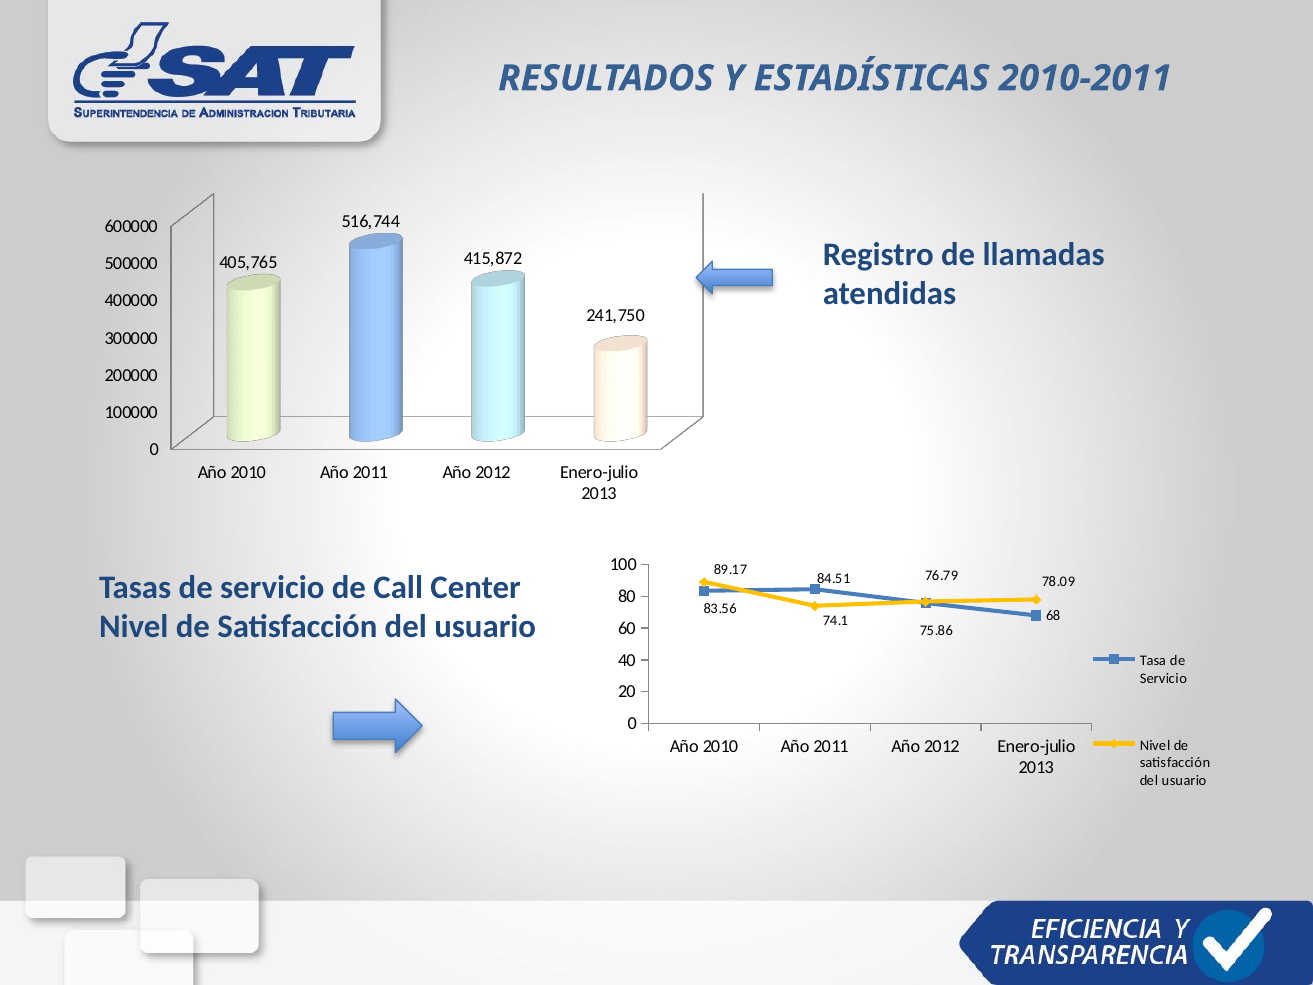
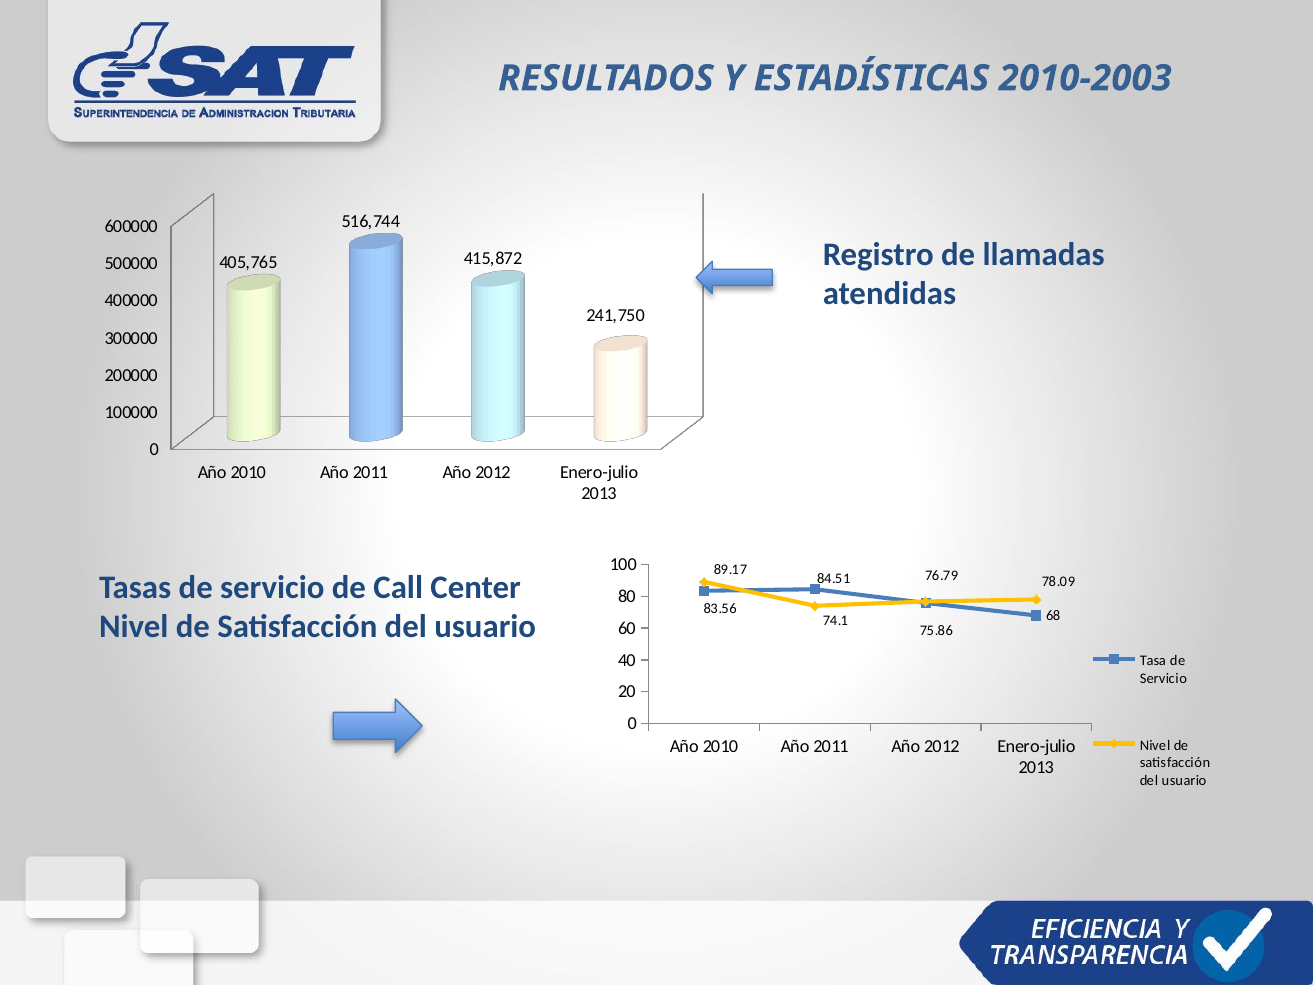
2010-2011: 2010-2011 -> 2010-2003 (1085, 78)
